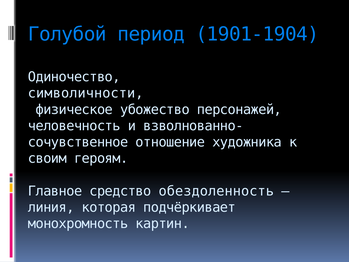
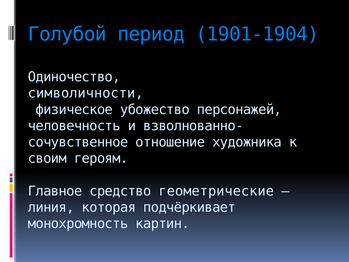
обездоленность: обездоленность -> геометрические (216, 191)
